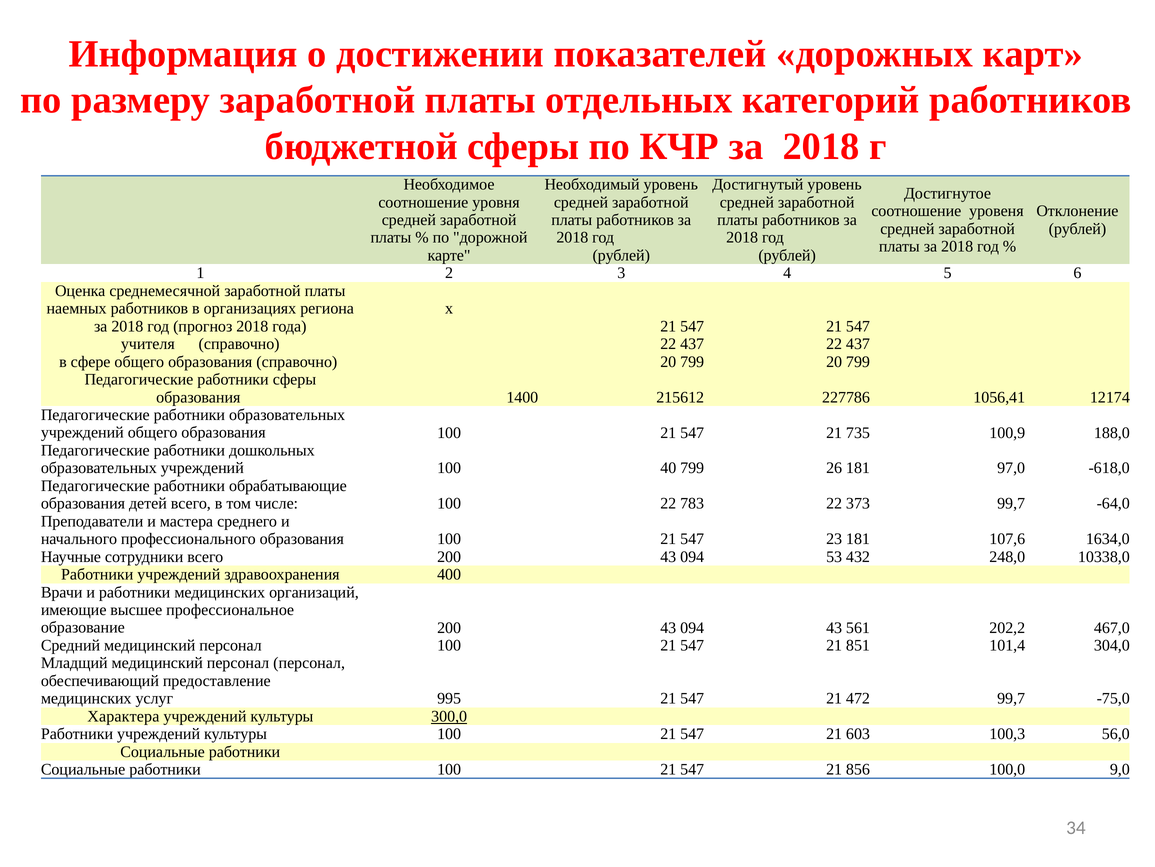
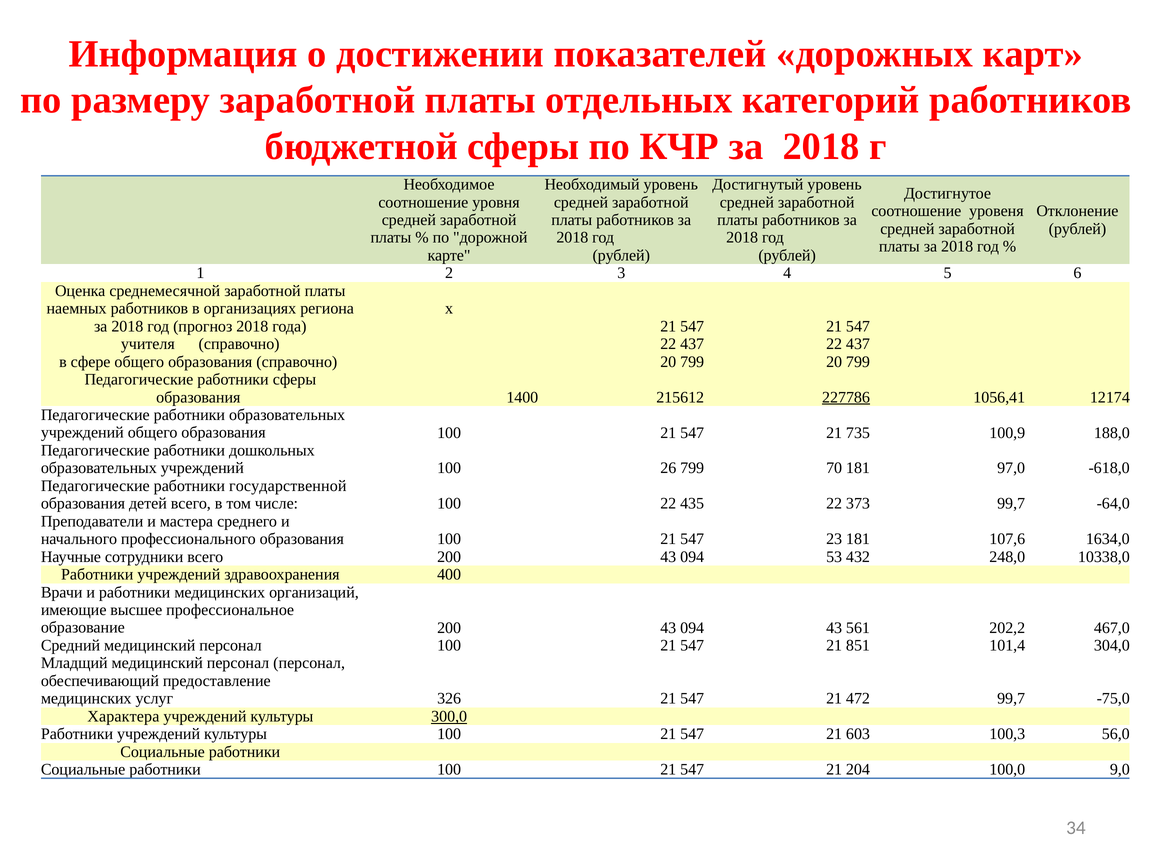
227786 underline: none -> present (846, 397)
40: 40 -> 26 (668, 468)
26: 26 -> 70 (834, 468)
обрабатывающие: обрабатывающие -> государственной (288, 485)
783: 783 -> 435 (692, 503)
995: 995 -> 326 (449, 698)
856: 856 -> 204 (858, 769)
